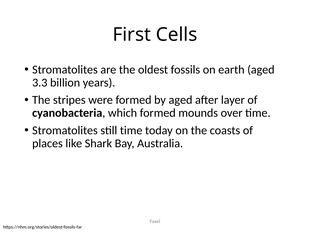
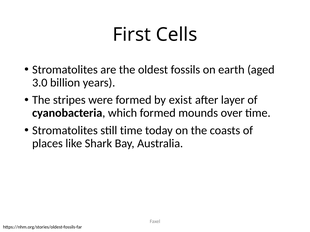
3.3: 3.3 -> 3.0 (40, 83)
by aged: aged -> exist (180, 100)
